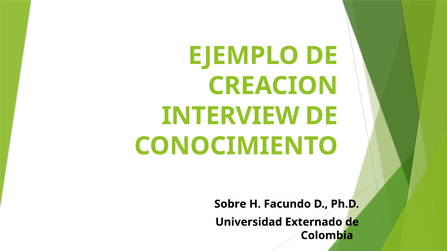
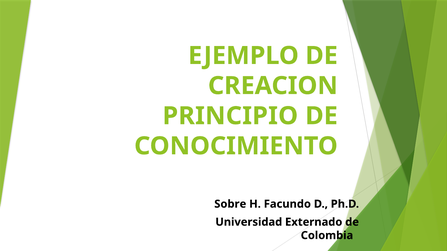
INTERVIEW: INTERVIEW -> PRINCIPIO (230, 116)
